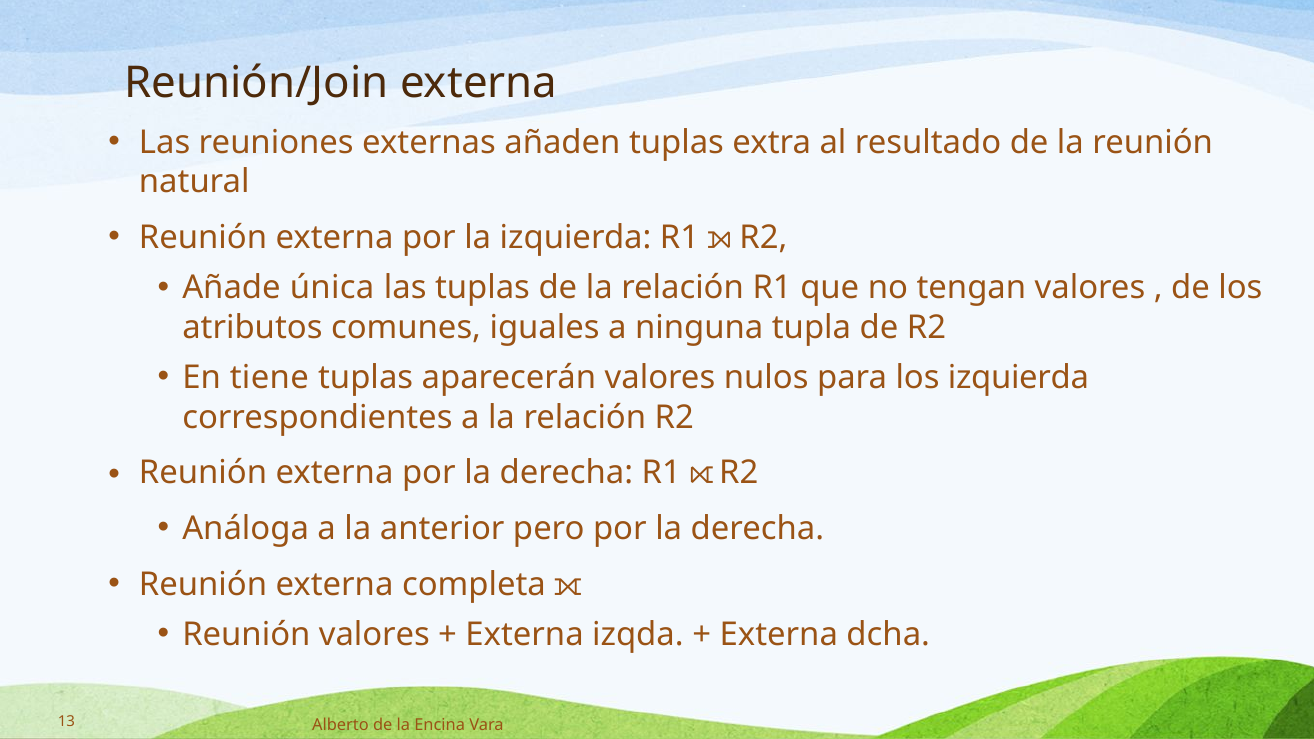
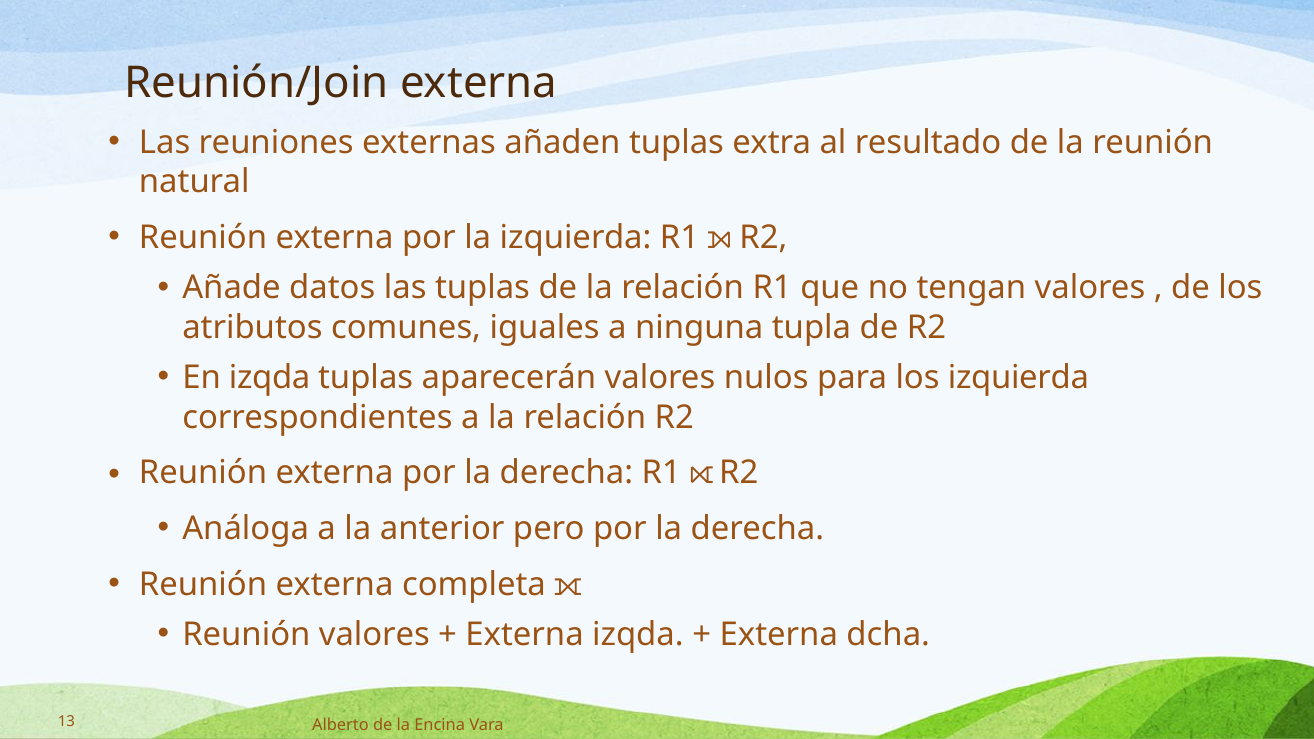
única: única -> datos (332, 288)
En tiene: tiene -> izqda (270, 378)
